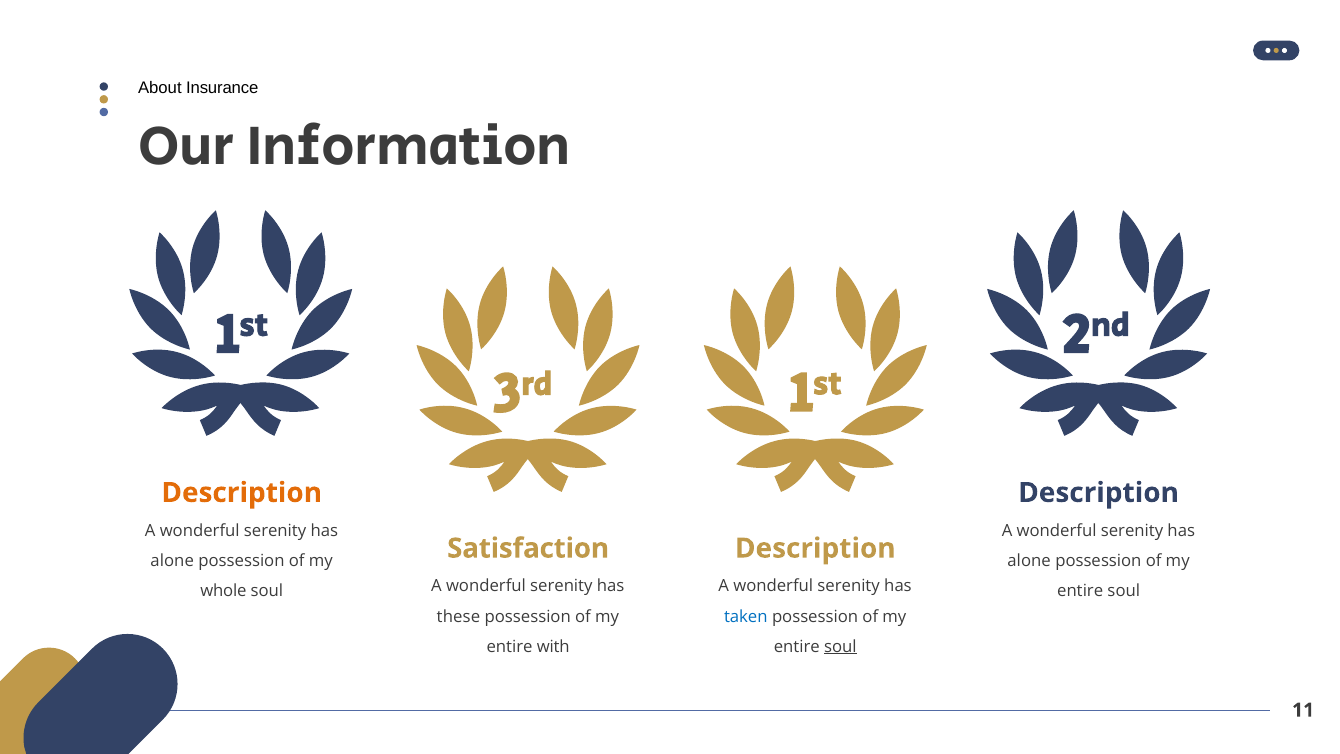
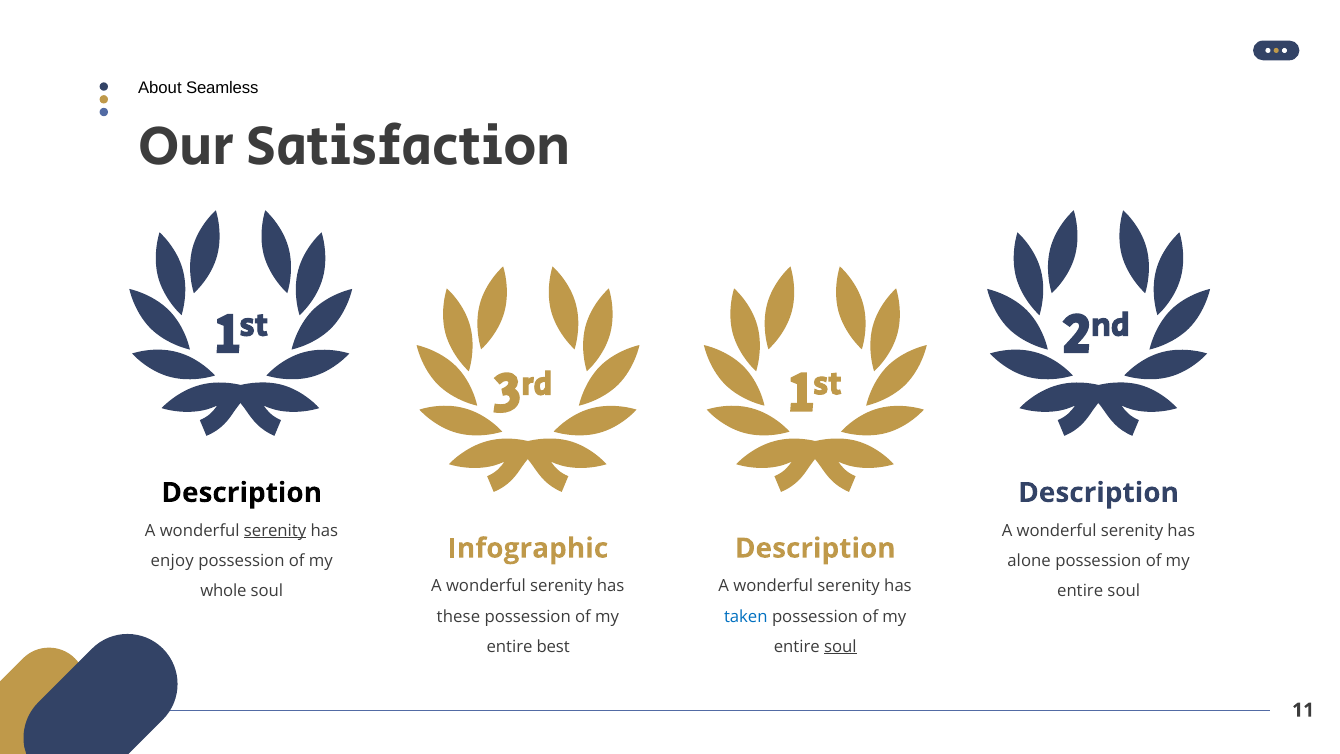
Insurance: Insurance -> Seamless (222, 88)
Information: Information -> Satisfaction (409, 146)
Description colour: orange -> black (242, 493)
serenity underline: none -> present (275, 531)
Satisfaction: Satisfaction -> Infographic (528, 548)
alone: alone -> enjoy (172, 561)
with: with -> best (553, 647)
